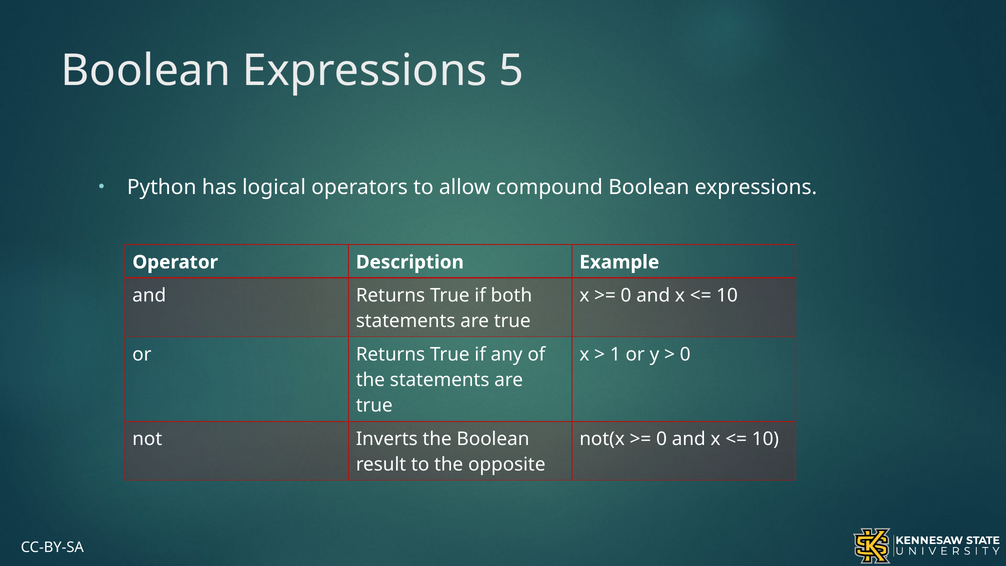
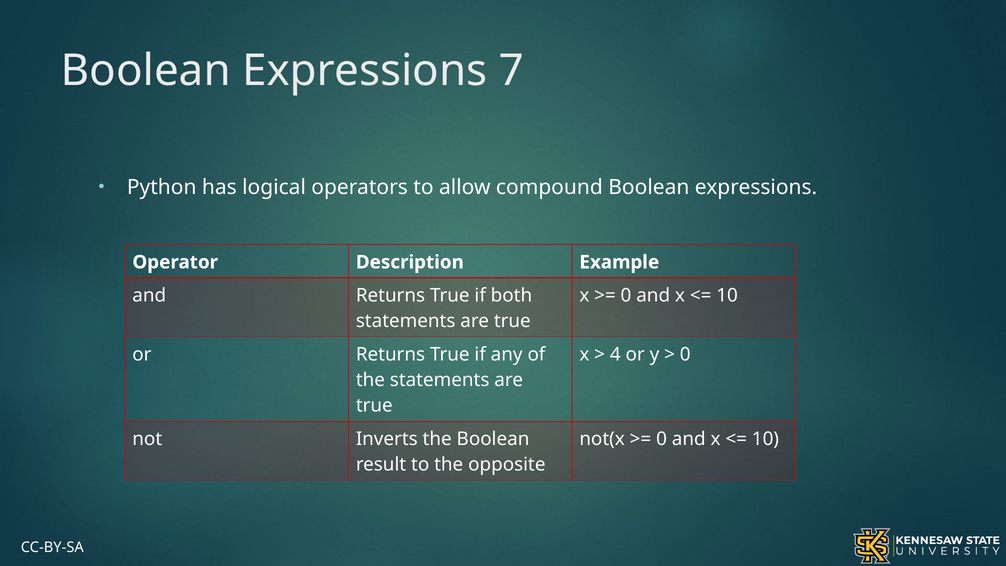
5: 5 -> 7 (511, 71)
1: 1 -> 4 (615, 354)
